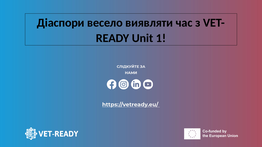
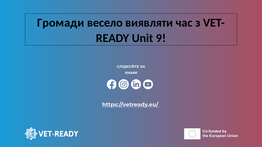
Діаспори: Діаспори -> Громади (61, 23)
1: 1 -> 9 (161, 38)
